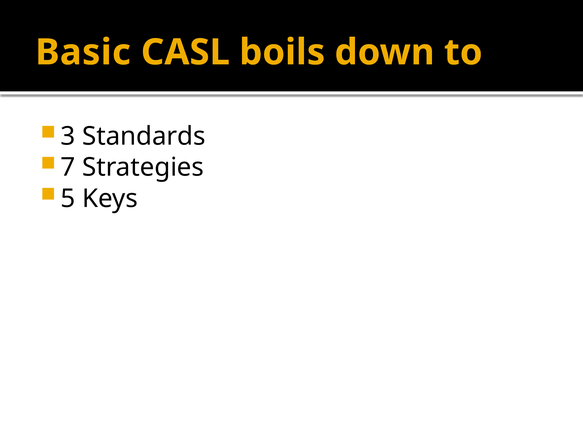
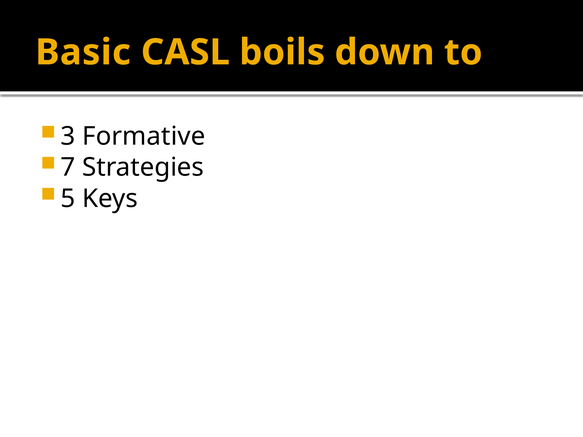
Standards: Standards -> Formative (144, 136)
